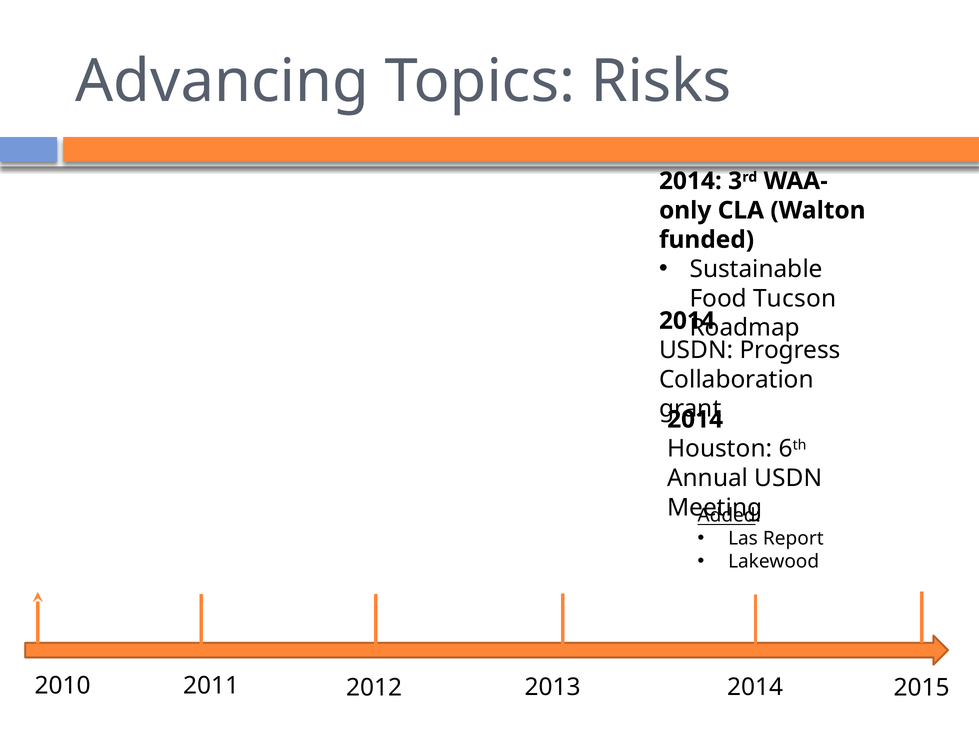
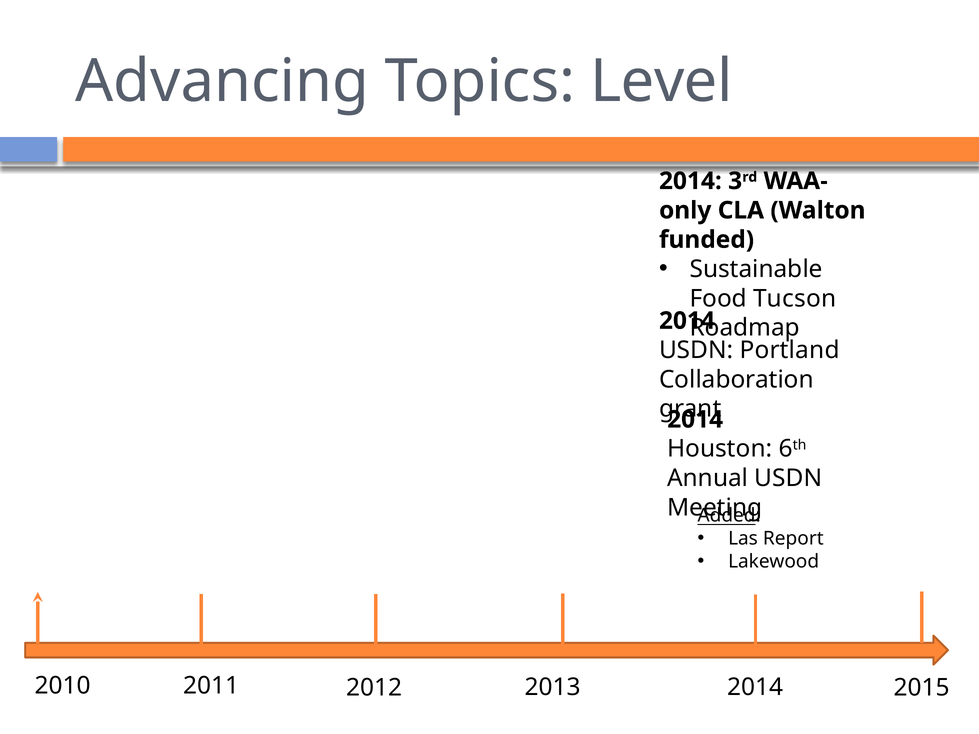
Risks: Risks -> Level (661, 82)
Progress: Progress -> Portland (790, 350)
